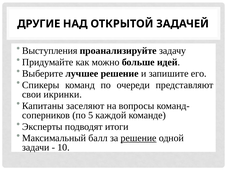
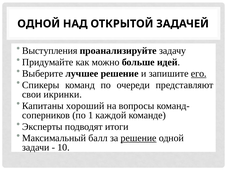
ДРУГИЕ: ДРУГИЕ -> ОДНОЙ (39, 24)
его underline: none -> present (199, 74)
заселяют: заселяют -> хороший (85, 106)
5: 5 -> 1 (91, 115)
